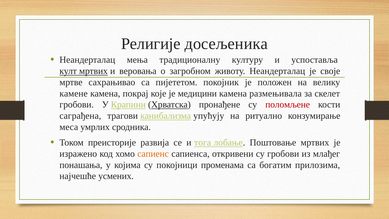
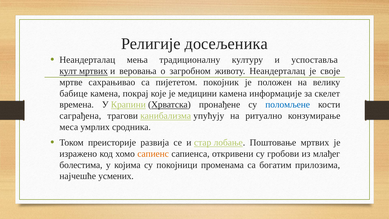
камене: камене -> бабице (74, 93)
размењивала: размењивала -> информације (276, 93)
гробови: гробови -> времена (77, 105)
поломљене colour: red -> blue (288, 105)
тога: тога -> стар (203, 142)
понашања: понашања -> болестима (81, 165)
